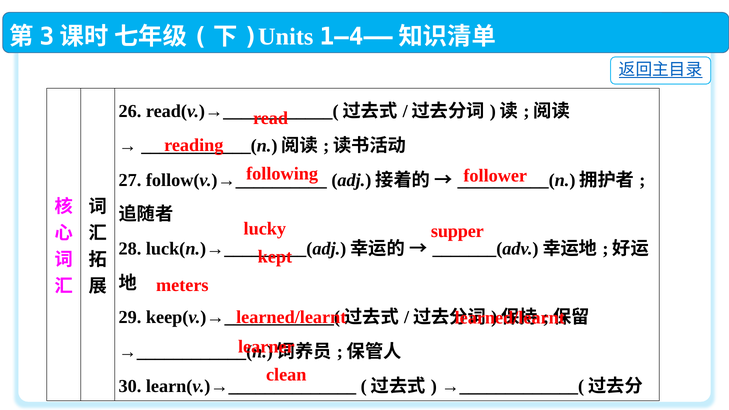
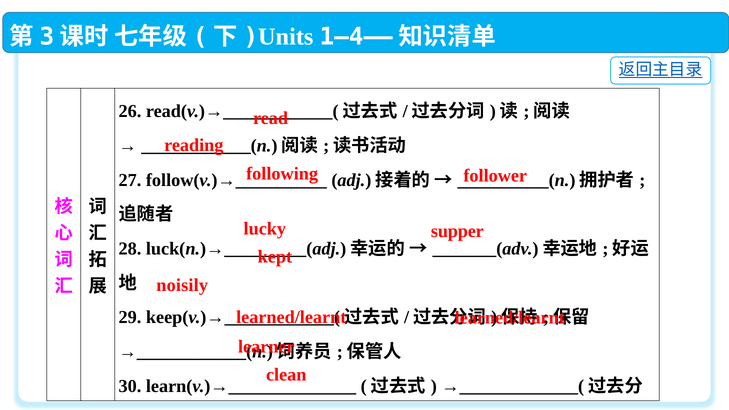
meters: meters -> noisily (182, 285)
